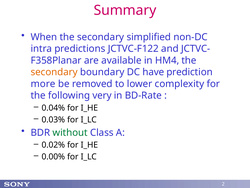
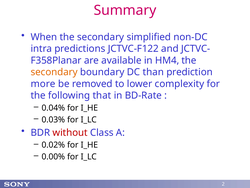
have: have -> than (153, 72)
very: very -> that (102, 95)
without colour: green -> red (70, 132)
